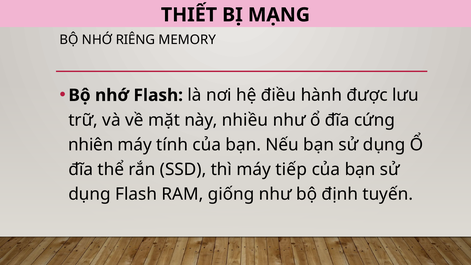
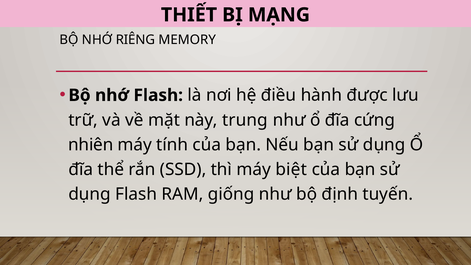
nhiều: nhiều -> trung (245, 120)
tiếp: tiếp -> biệt (291, 169)
